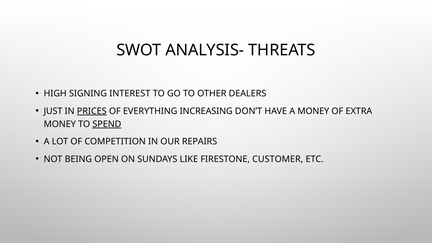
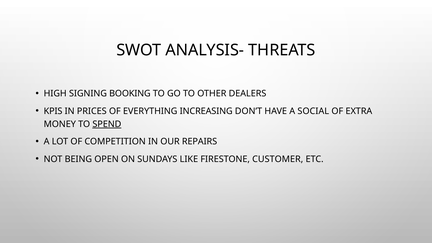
INTEREST: INTEREST -> BOOKING (130, 94)
JUST: JUST -> KPIS (53, 111)
PRICES underline: present -> none (92, 111)
A MONEY: MONEY -> SOCIAL (313, 111)
